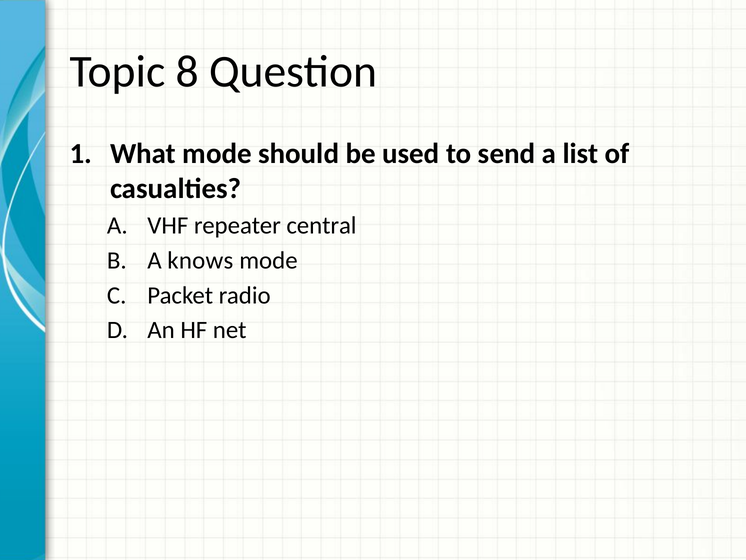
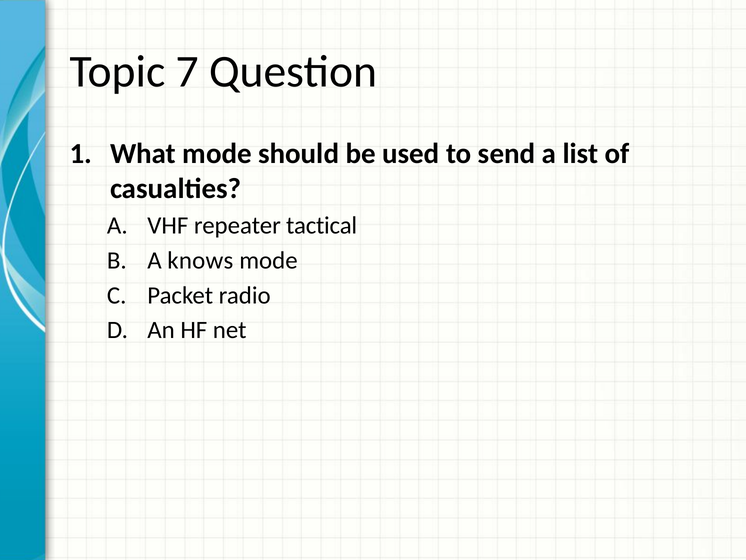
8: 8 -> 7 (187, 72)
central: central -> tactical (322, 226)
